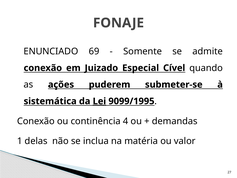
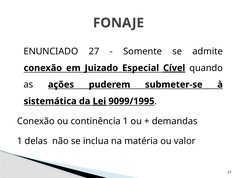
ENUNCIADO 69: 69 -> 27 (94, 51)
Cível underline: none -> present (174, 68)
continência 4: 4 -> 1 (126, 121)
